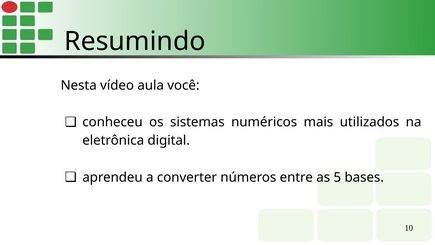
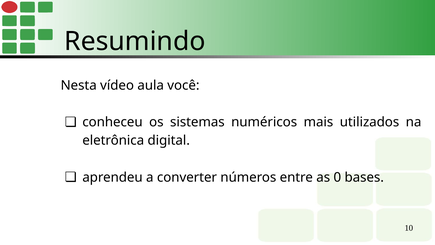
5: 5 -> 0 (337, 177)
